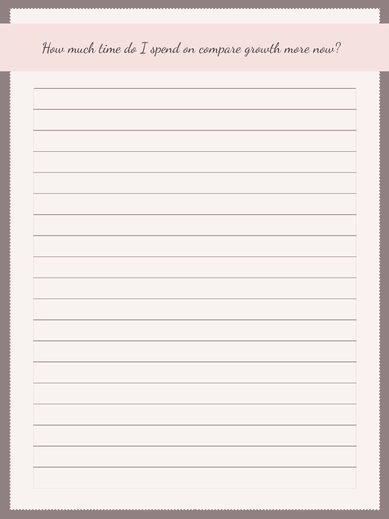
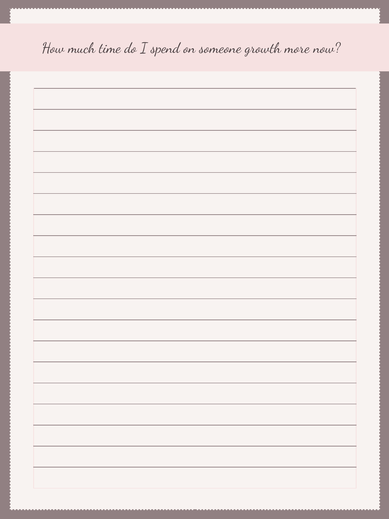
compare: compare -> someone (220, 48)
